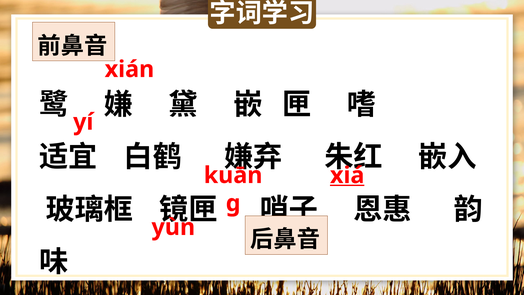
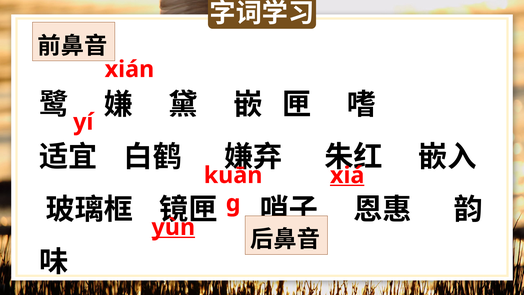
yùn underline: none -> present (173, 227)
